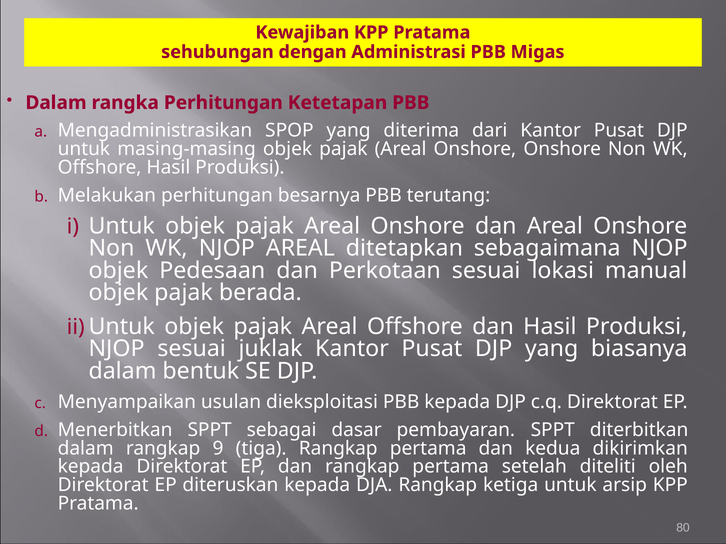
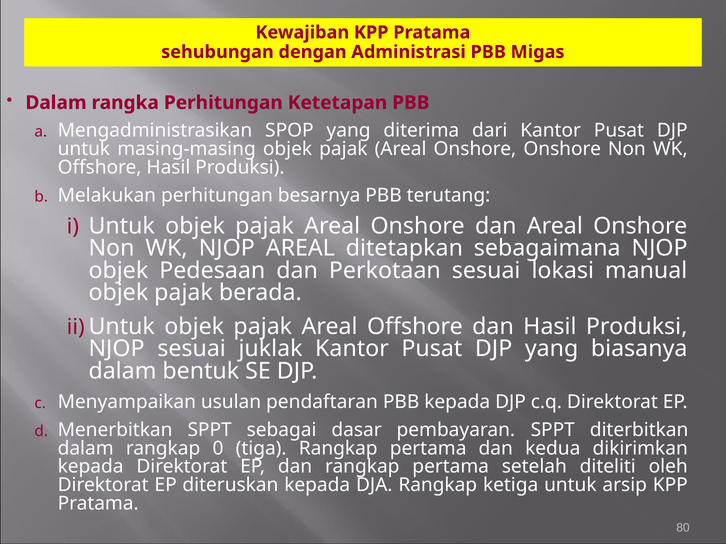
dieksploitasi: dieksploitasi -> pendaftaran (322, 402)
9: 9 -> 0 (218, 449)
